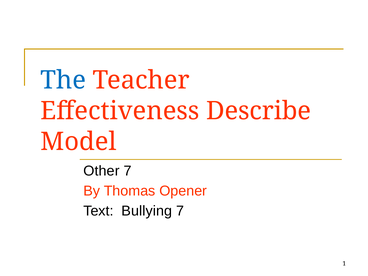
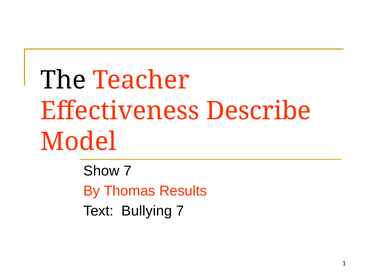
The colour: blue -> black (63, 80)
Other: Other -> Show (101, 171)
Opener: Opener -> Results (183, 191)
